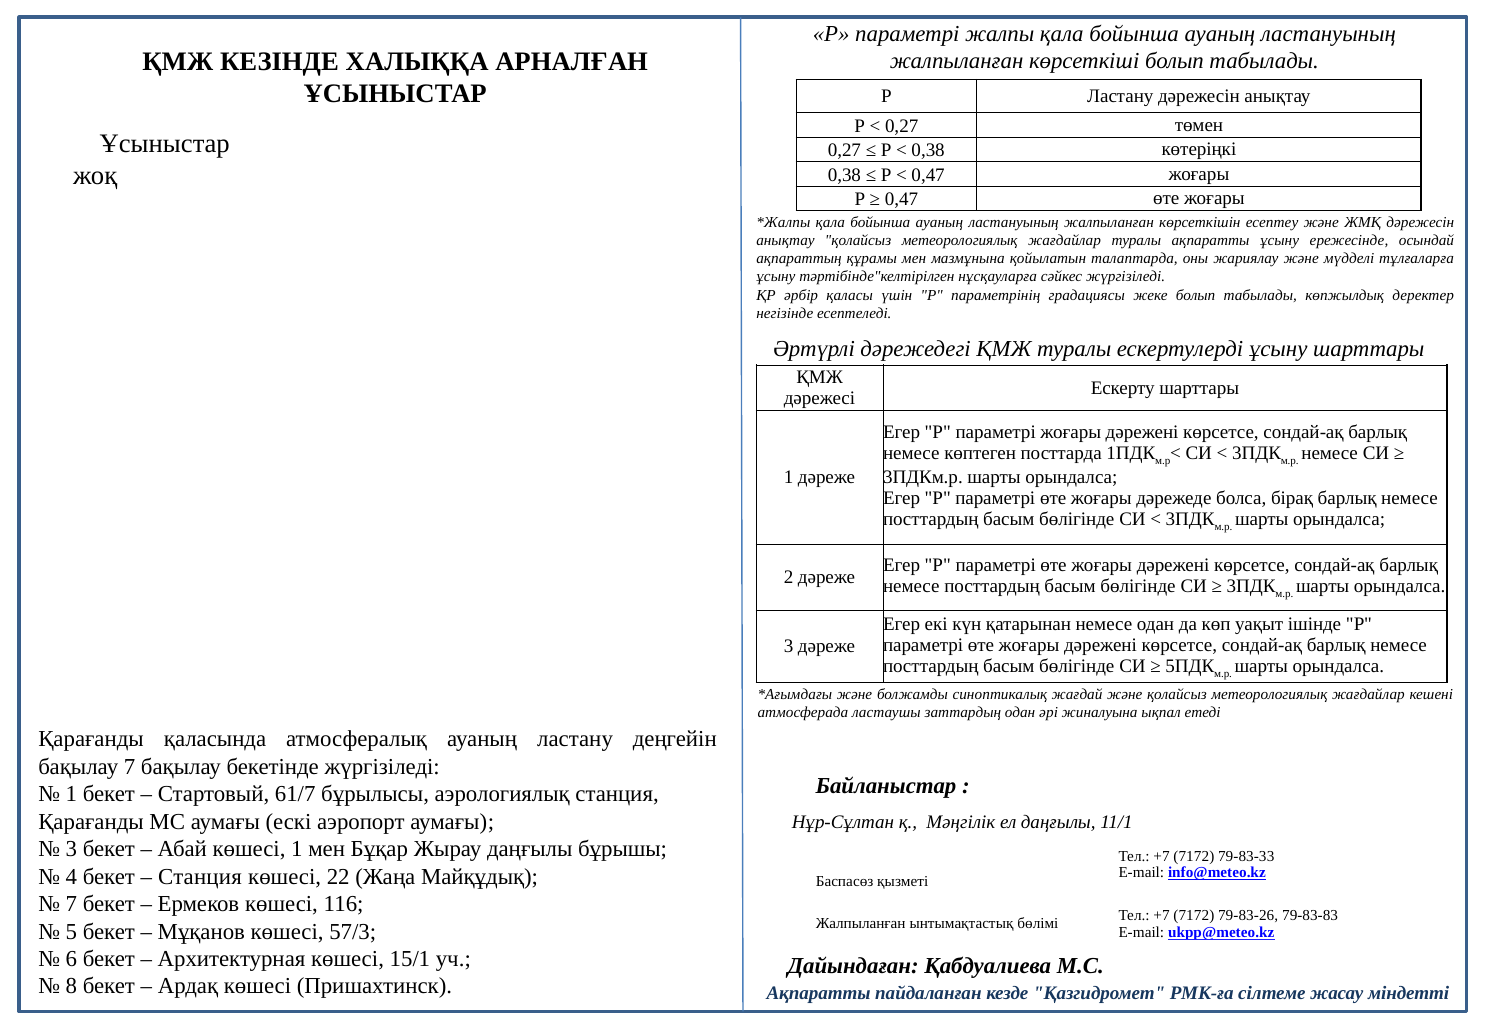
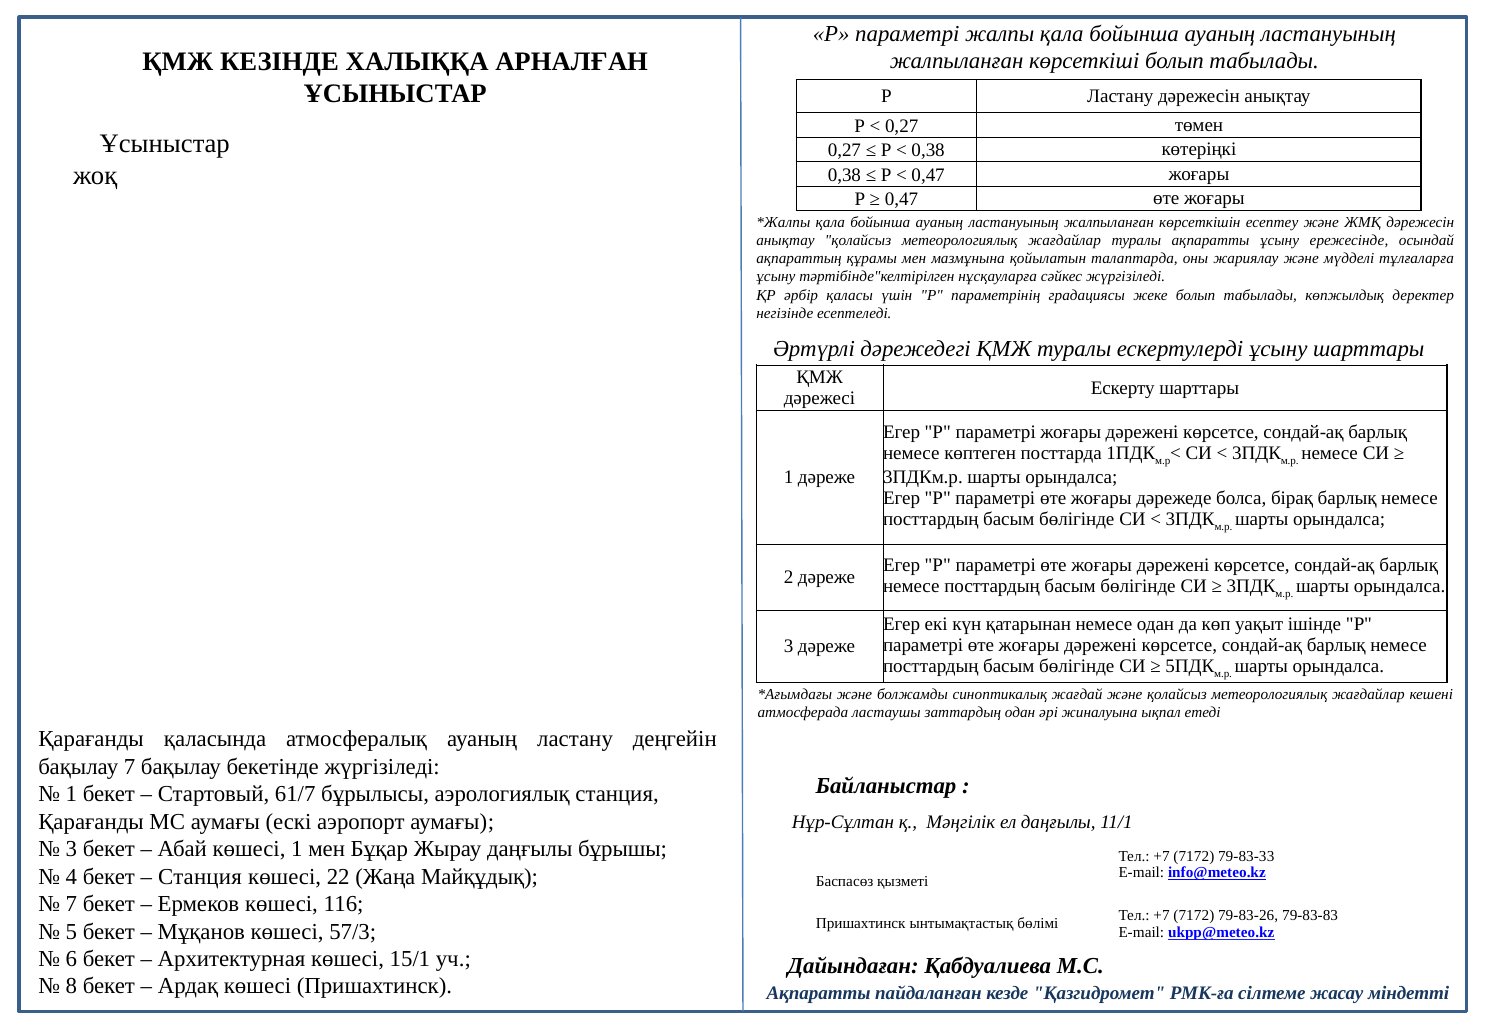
Жалпыланған: Жалпыланған -> Пришахтинск (861, 924)
